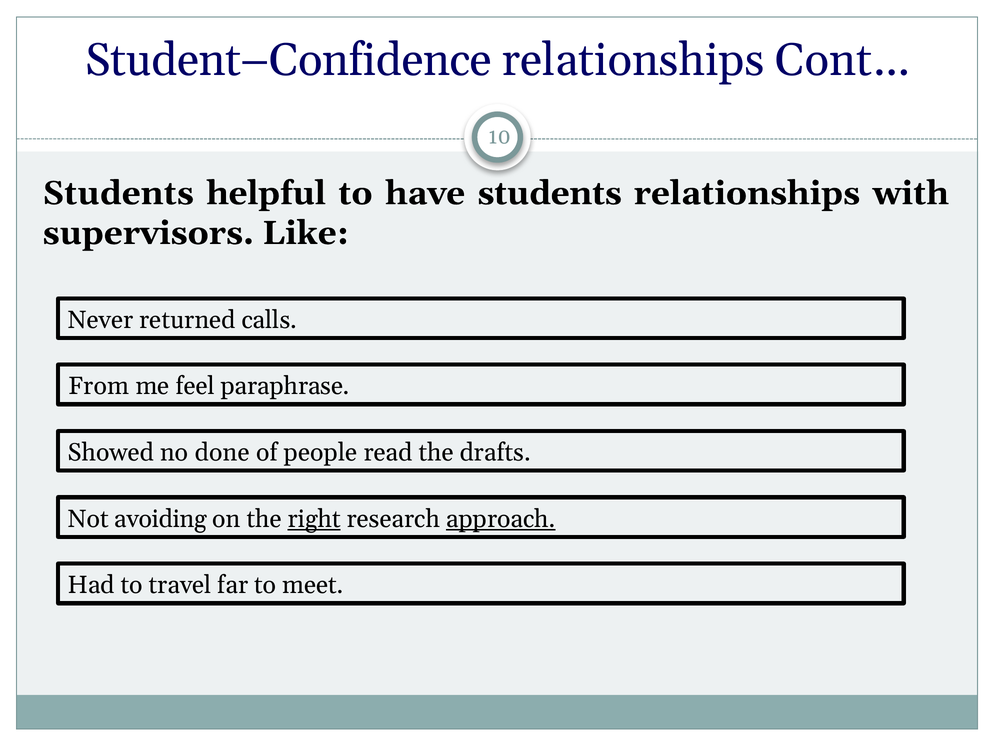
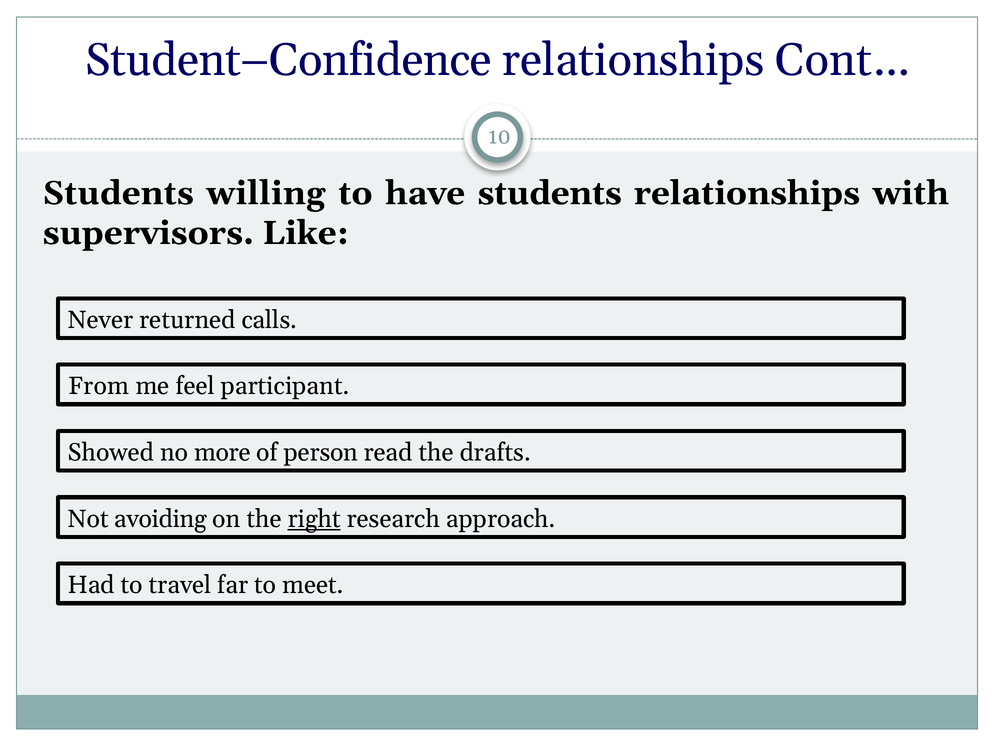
helpful: helpful -> willing (266, 193)
paraphrase: paraphrase -> participant (285, 386)
done: done -> more (222, 453)
people: people -> person (321, 453)
approach underline: present -> none (501, 519)
